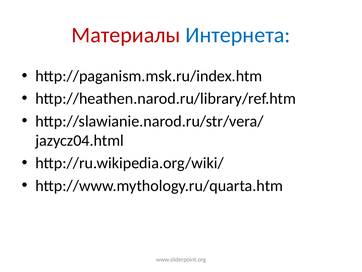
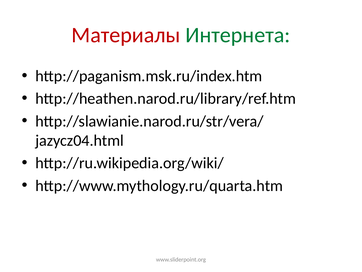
Интернета colour: blue -> green (238, 35)
